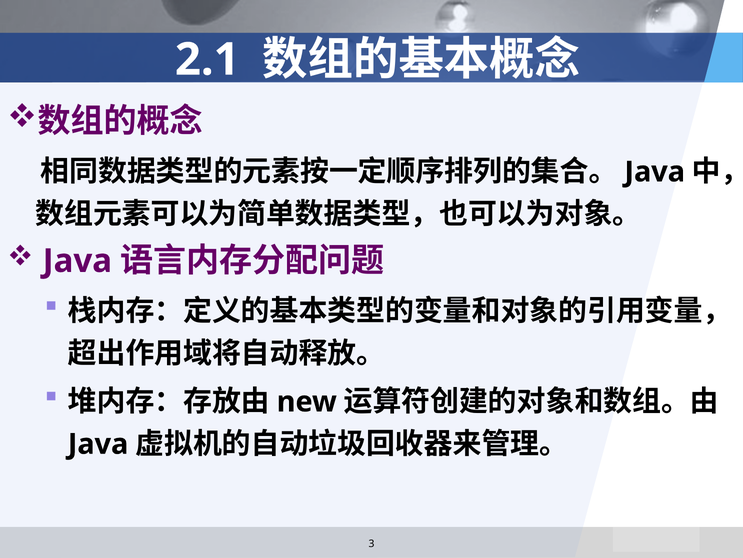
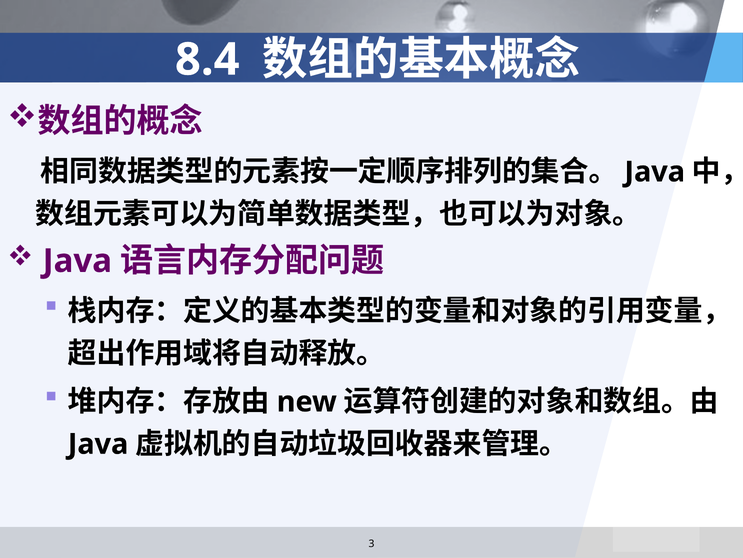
2.1: 2.1 -> 8.4 (207, 60)
